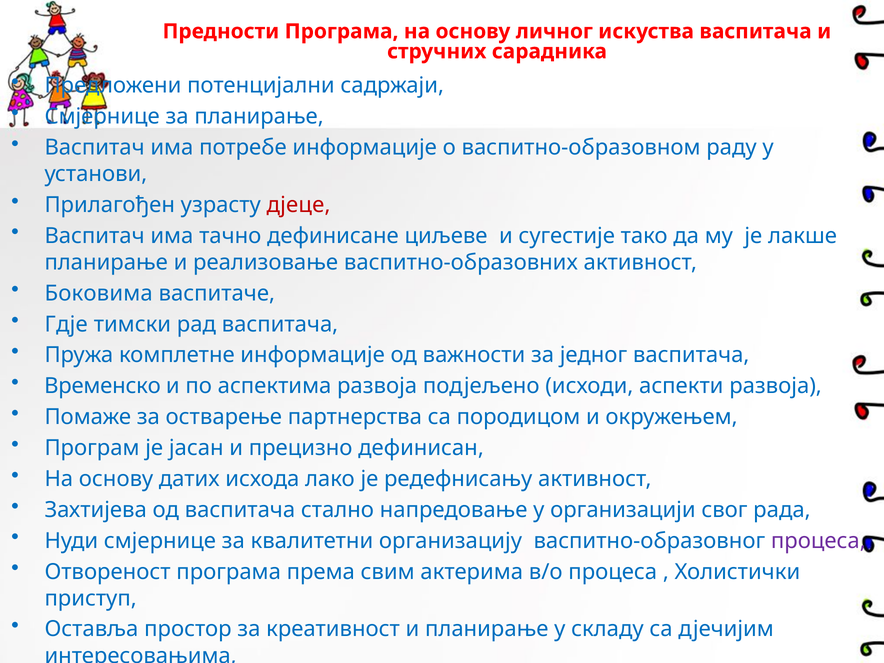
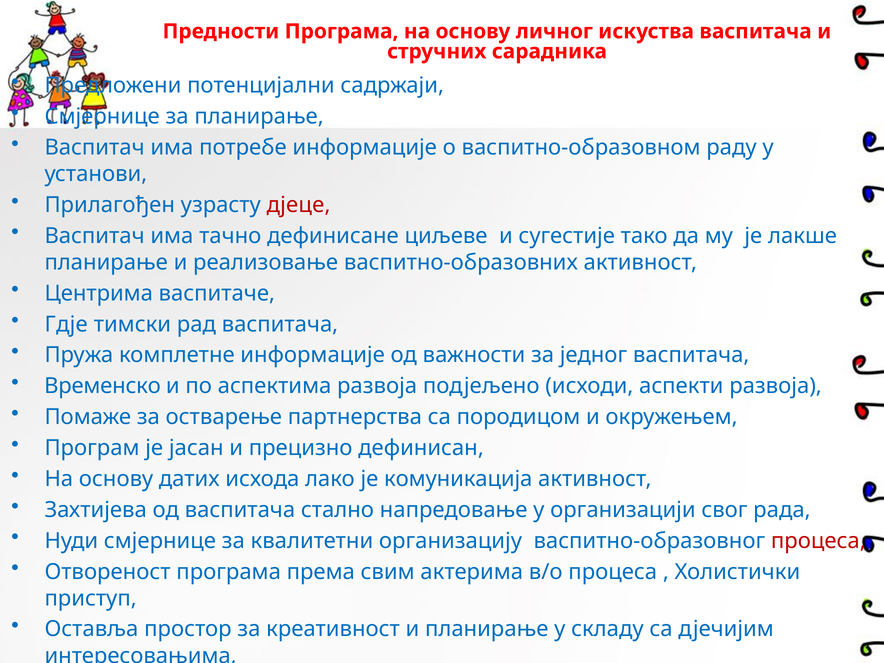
Боковима: Боковима -> Центрима (99, 293)
редефнисању: редефнисању -> комуникација (458, 479)
процеса colour: purple -> red (818, 541)
